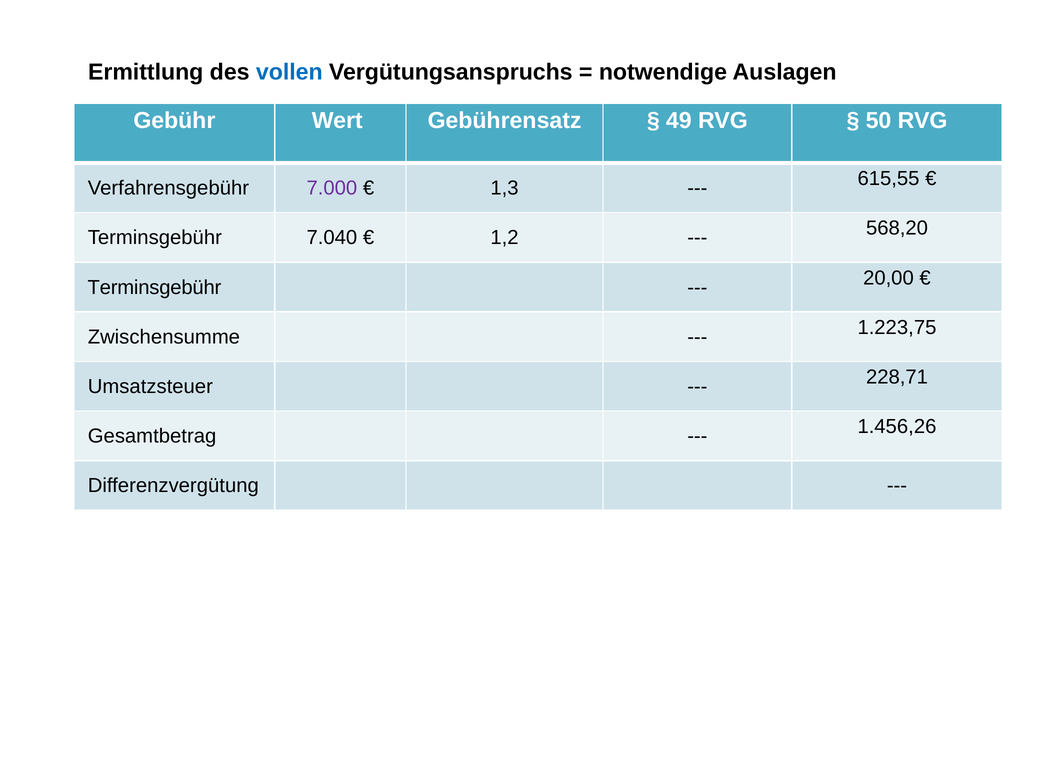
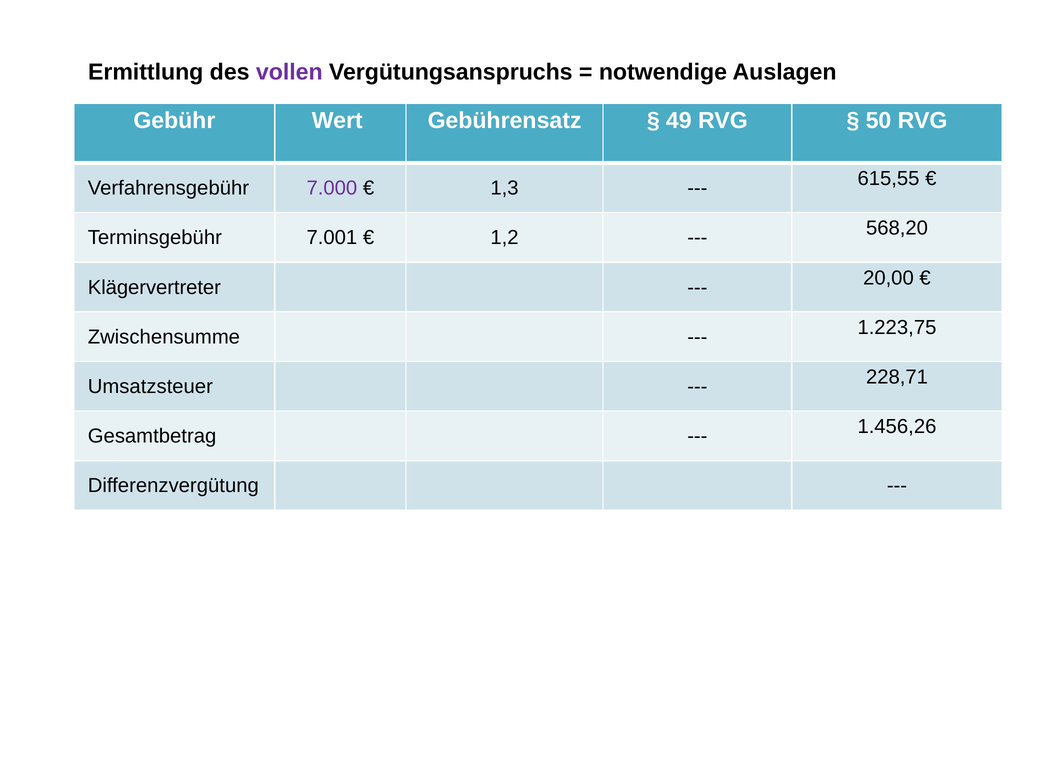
vollen colour: blue -> purple (289, 72)
7.040: 7.040 -> 7.001 (332, 238)
Terminsgebühr: Terminsgebühr -> Klägervertreter (154, 288)
